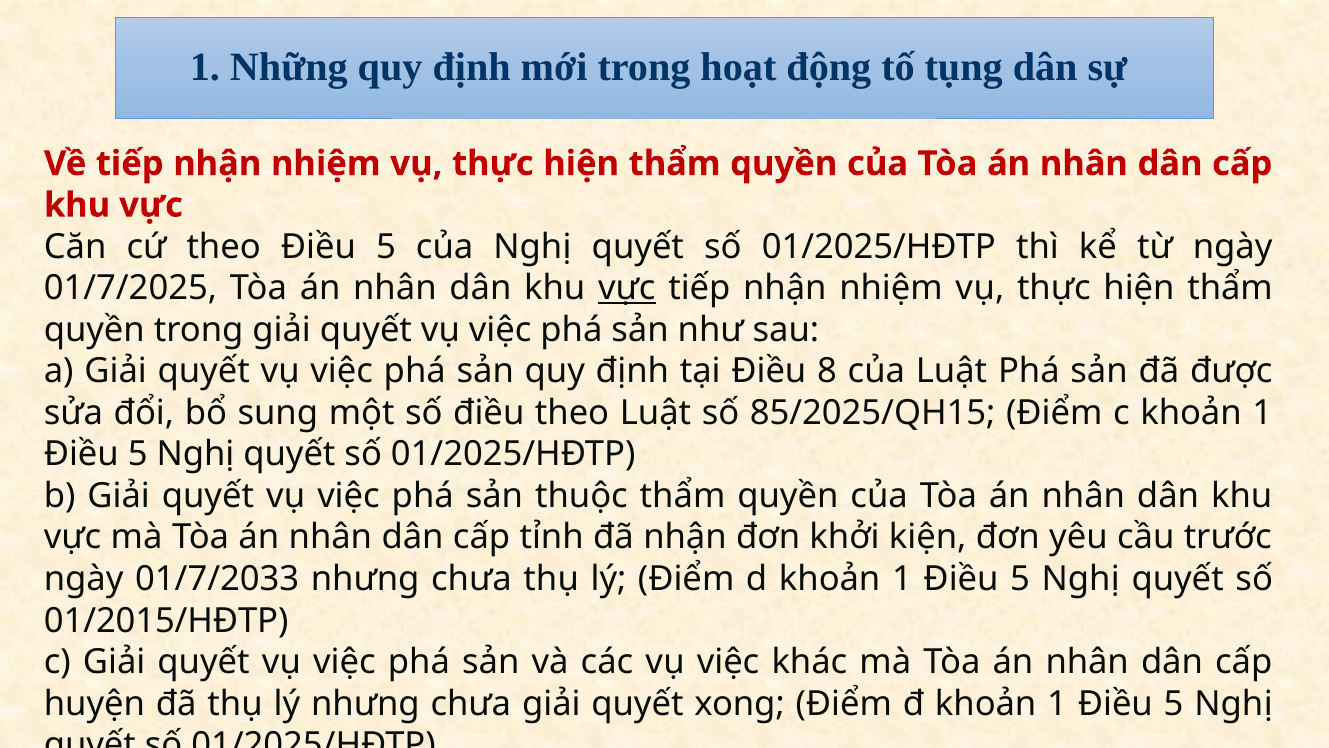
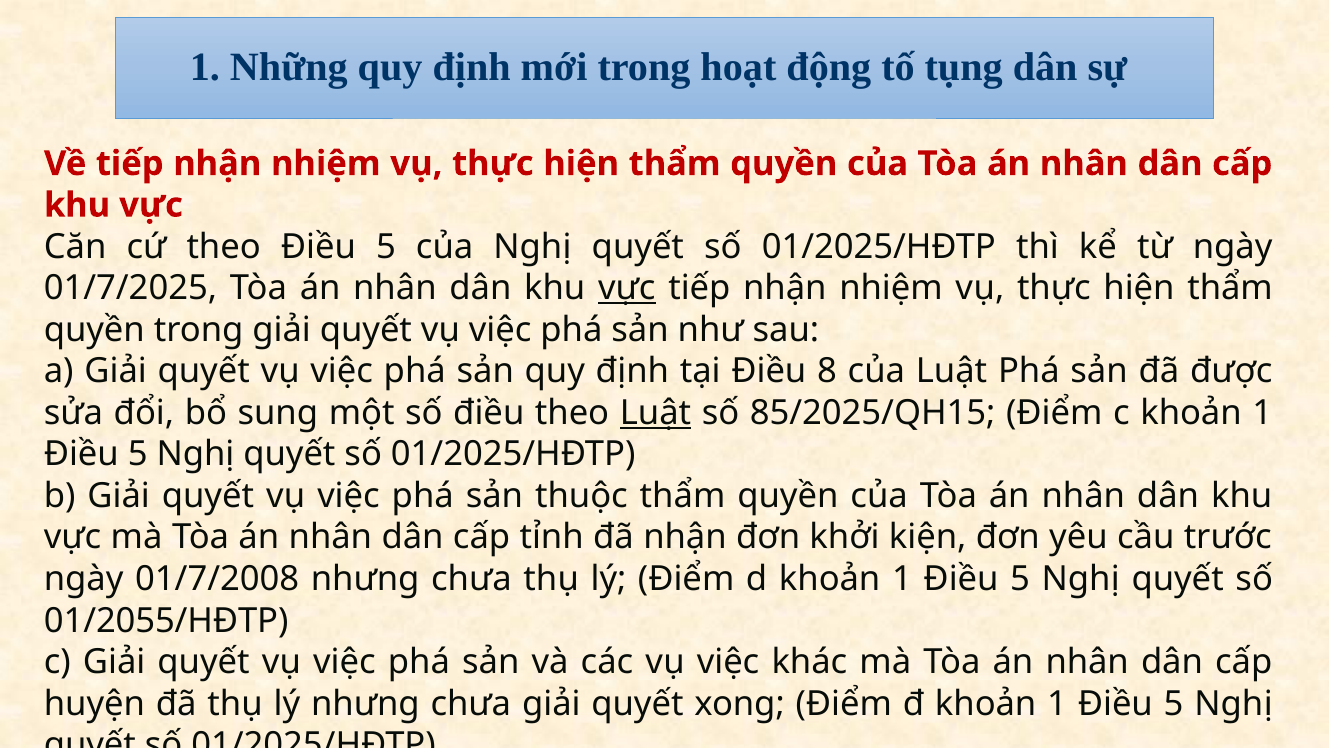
Luật underline: none -> present (655, 413)
01/7/2033: 01/7/2033 -> 01/7/2008 (217, 579)
01/2015/HĐTP: 01/2015/HĐTP -> 01/2055/HĐTP (166, 620)
